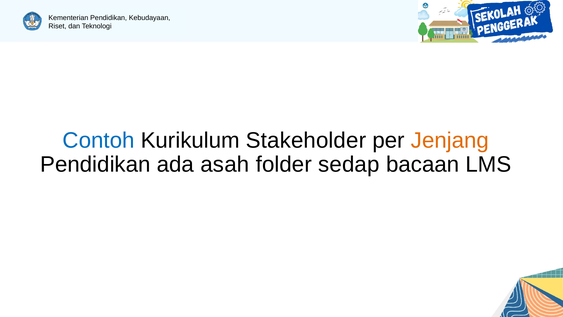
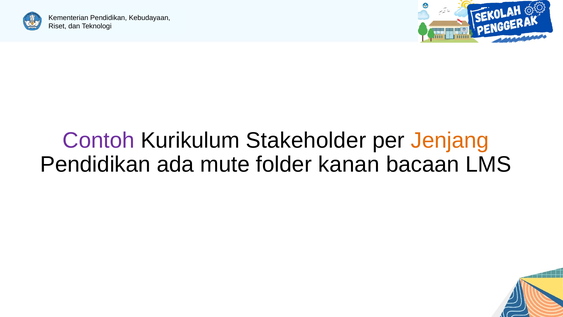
Contoh colour: blue -> purple (99, 140)
asah: asah -> mute (225, 164)
sedap: sedap -> kanan (349, 164)
